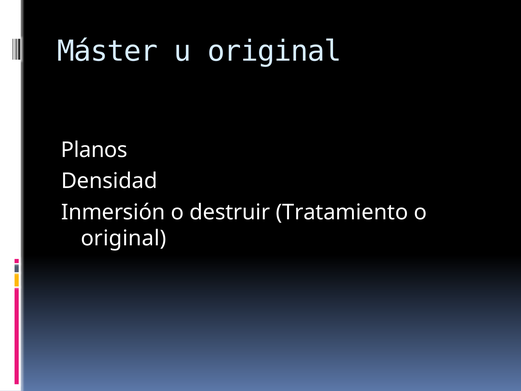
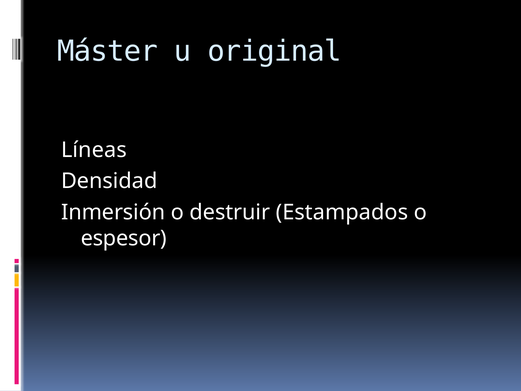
Planos: Planos -> Líneas (94, 150)
Tratamiento: Tratamiento -> Estampados (342, 212)
original: original -> espesor (124, 238)
